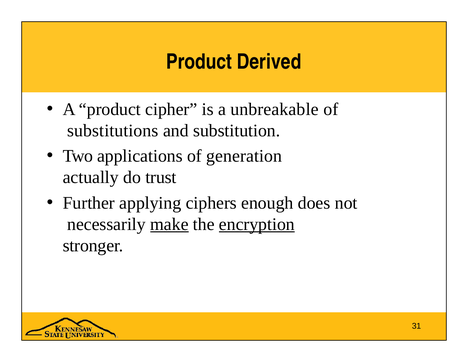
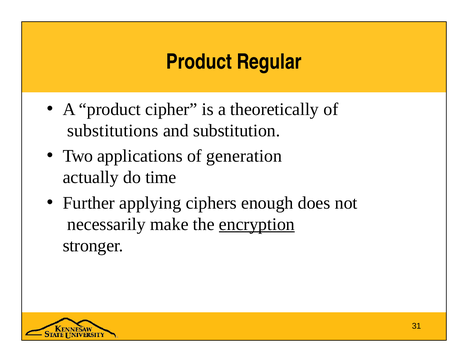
Derived: Derived -> Regular (269, 62)
unbreakable: unbreakable -> theoretically (275, 109)
trust: trust -> time (161, 177)
make underline: present -> none (169, 224)
